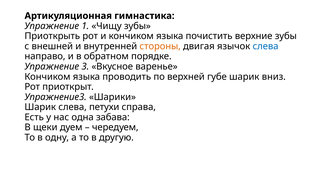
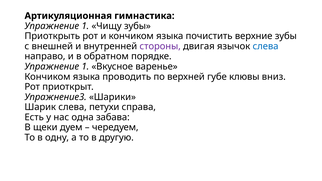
стороны colour: orange -> purple (160, 46)
3: 3 -> 1 (85, 67)
губе шарик: шарик -> клювы (244, 77)
